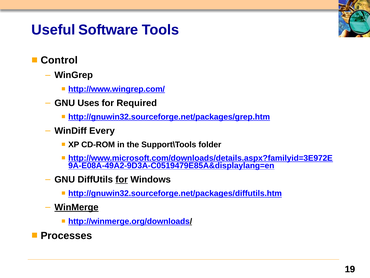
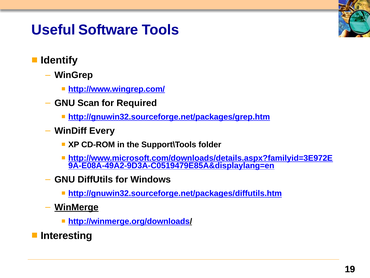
Control: Control -> Identify (59, 60)
Uses: Uses -> Scan (88, 103)
for underline: present -> none (122, 179)
Processes: Processes -> Interesting (66, 235)
